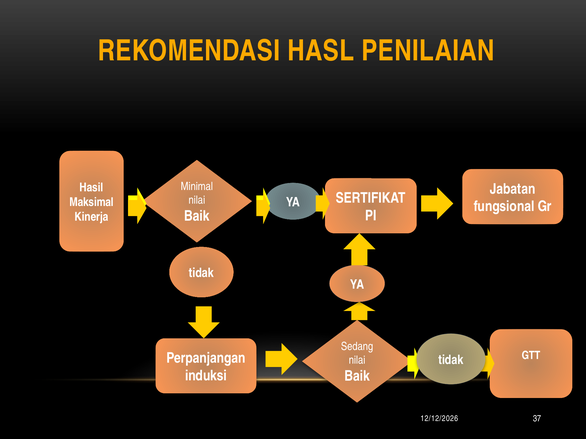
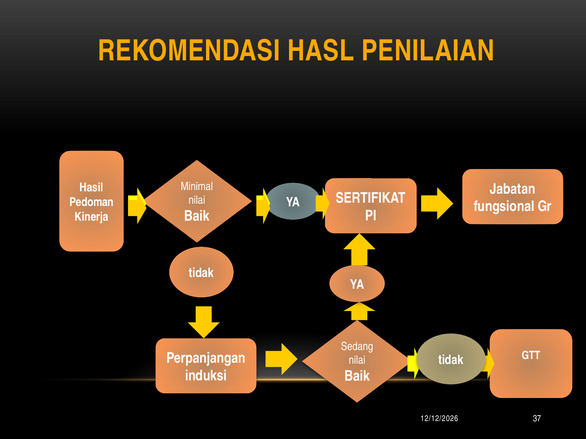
Maksimal: Maksimal -> Pedoman (92, 202)
